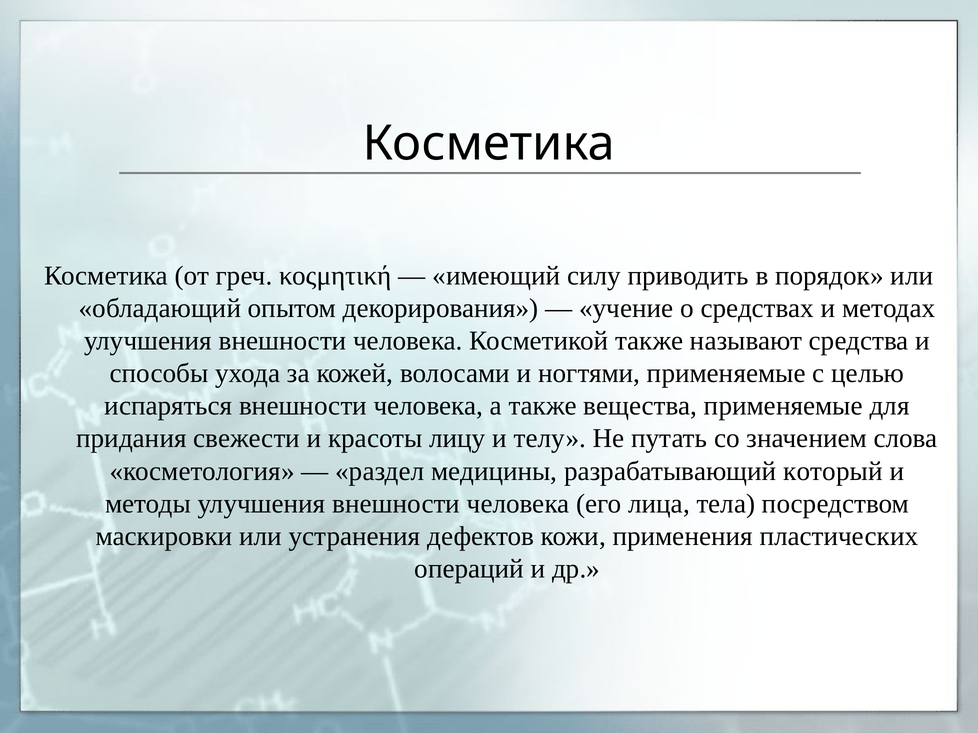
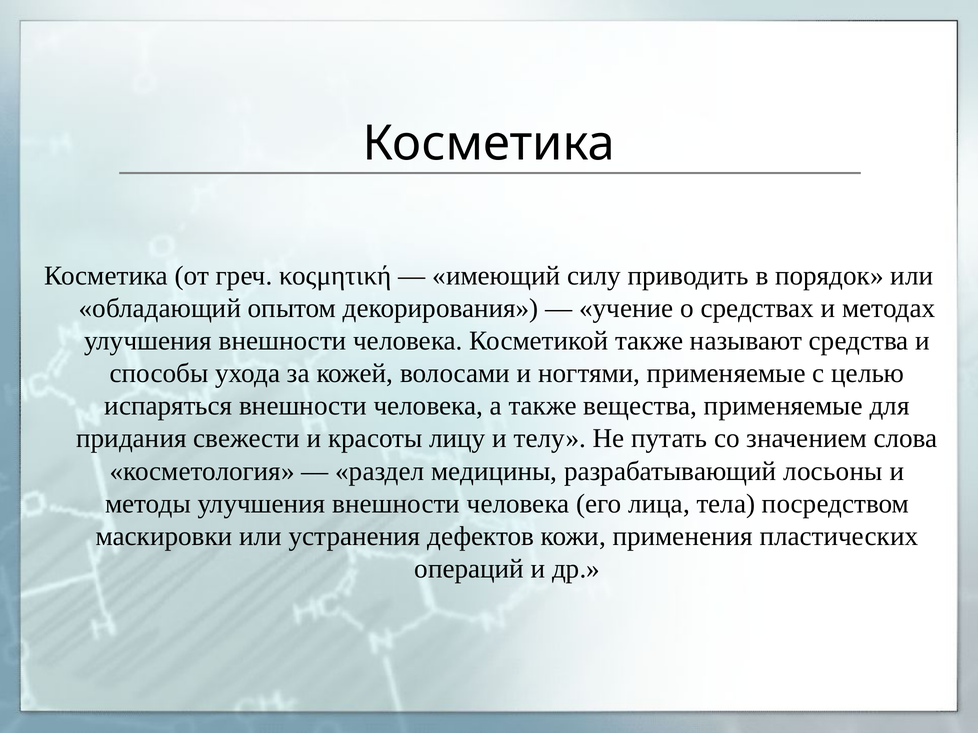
который: который -> лосьоны (833, 471)
